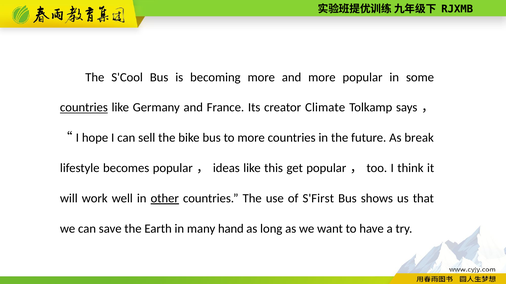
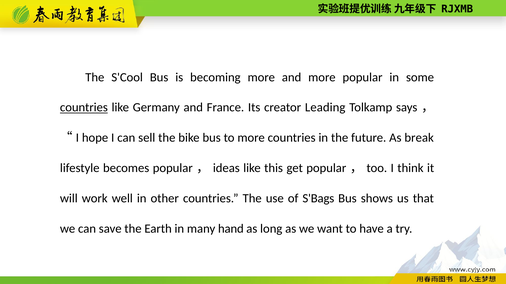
Climate: Climate -> Leading (325, 108)
other underline: present -> none (165, 199)
S'First: S'First -> S'Bags (318, 199)
